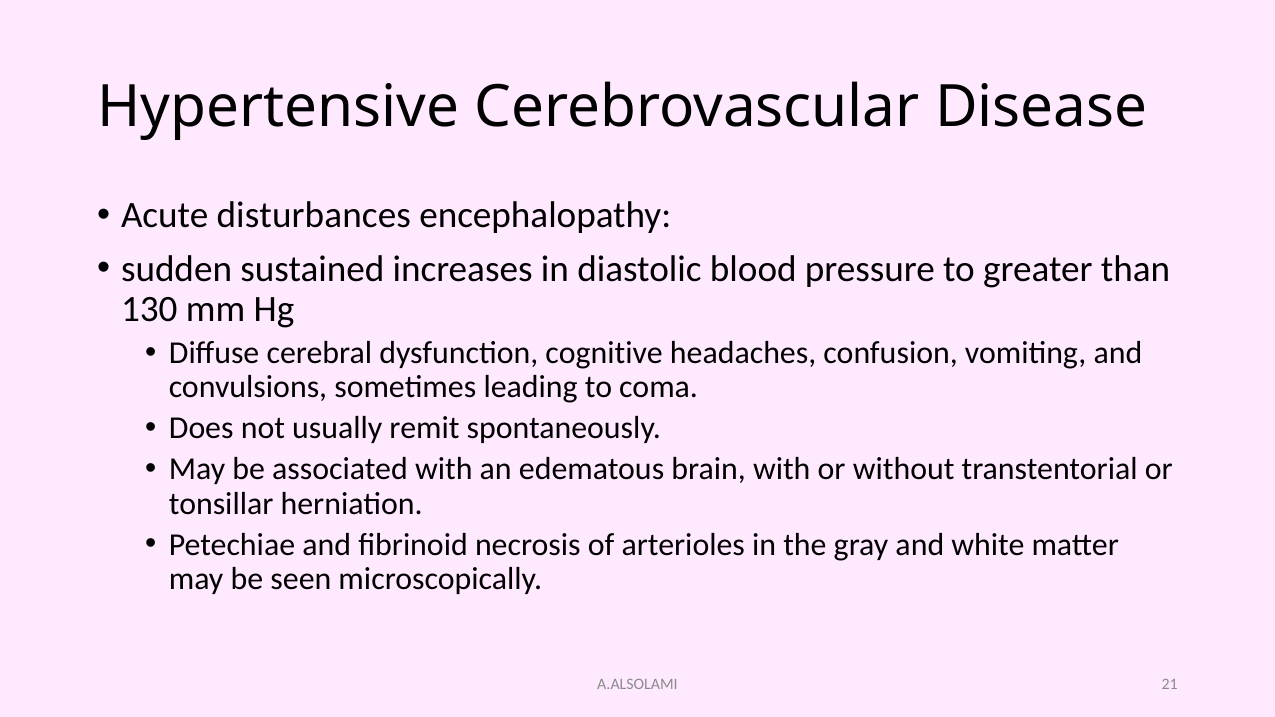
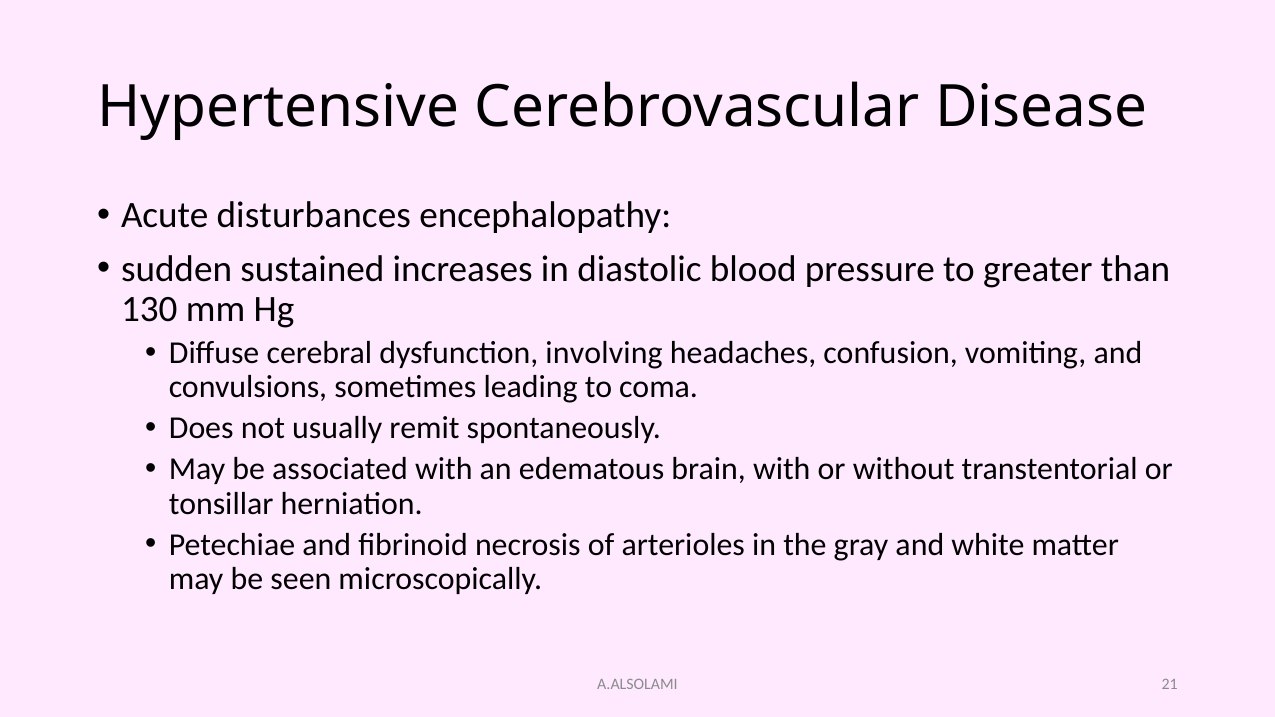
cognitive: cognitive -> involving (604, 353)
